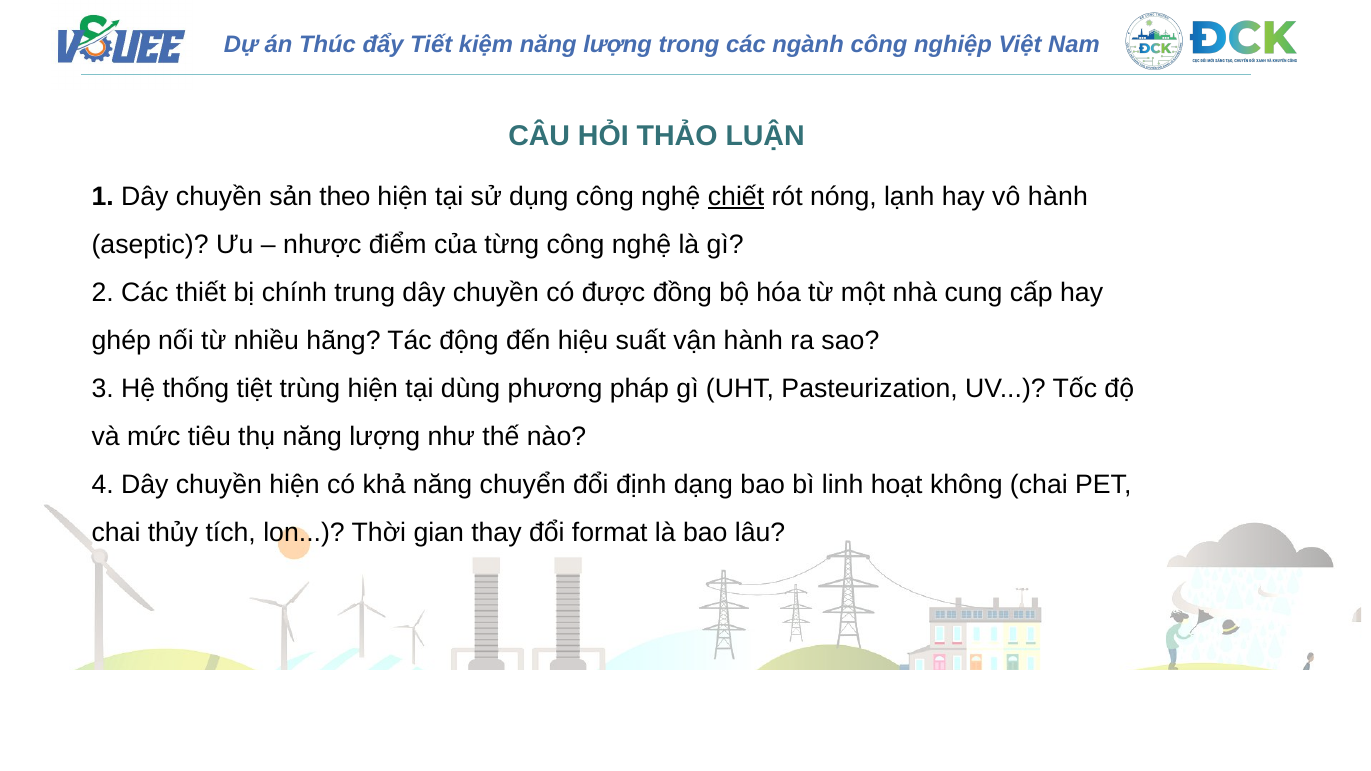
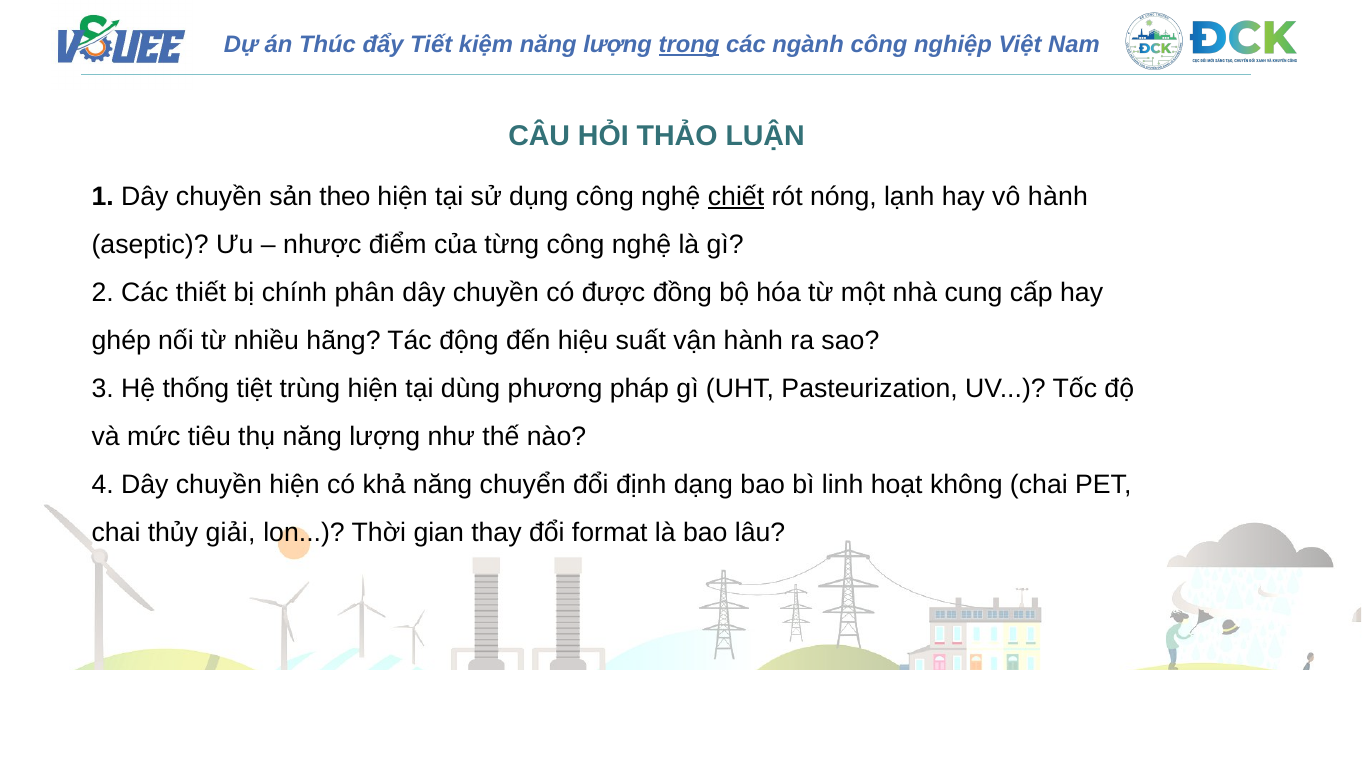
trong underline: none -> present (689, 45)
trung: trung -> phân (365, 293)
tích: tích -> giải (231, 533)
